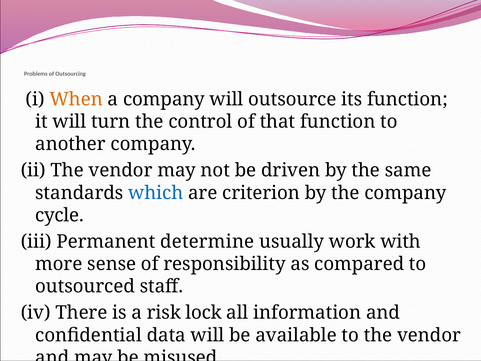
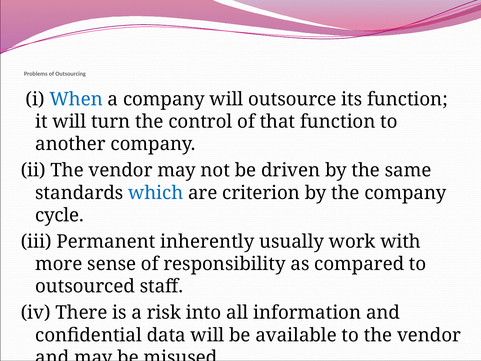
When colour: orange -> blue (76, 99)
determine: determine -> inherently (207, 241)
lock: lock -> into (204, 312)
